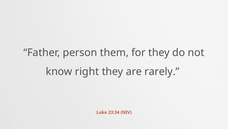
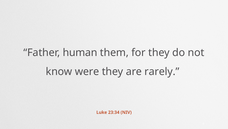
person: person -> human (80, 52)
right: right -> were (87, 71)
